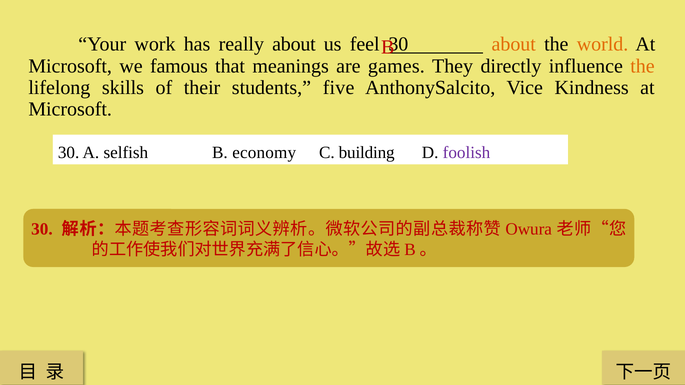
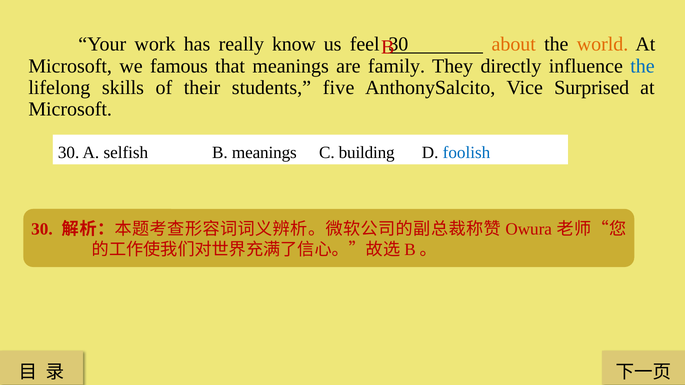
really about: about -> know (294, 44)
games: games -> family (396, 66)
the colour: orange -> blue (643, 66)
Kindness: Kindness -> Surprised (592, 88)
B economy: economy -> meanings (264, 153)
foolish colour: purple -> blue (466, 153)
